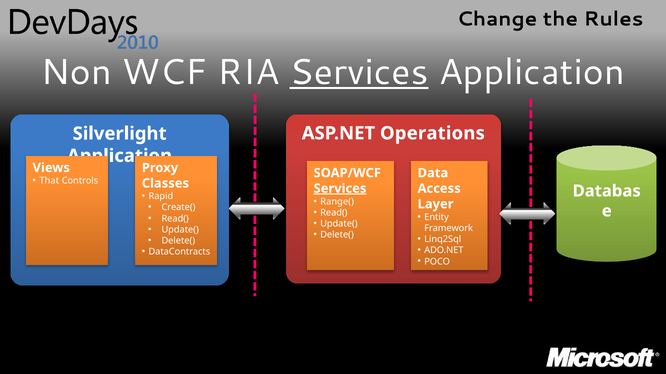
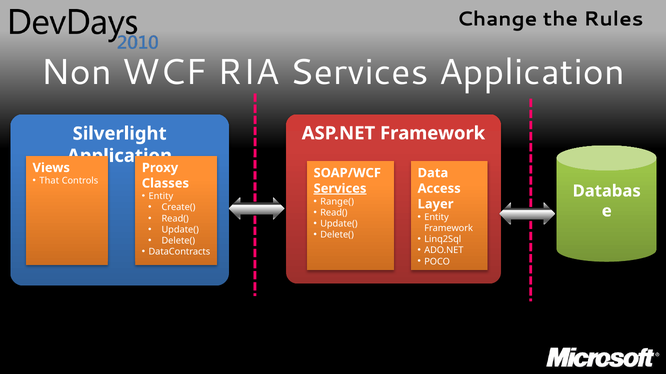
Services underline: present -> none (359, 73)
ASP.NET Operations: Operations -> Framework (433, 133)
Rapid: Rapid -> Entity (161, 197)
